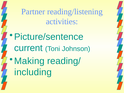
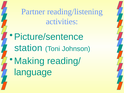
current: current -> station (28, 48)
including: including -> language (33, 72)
